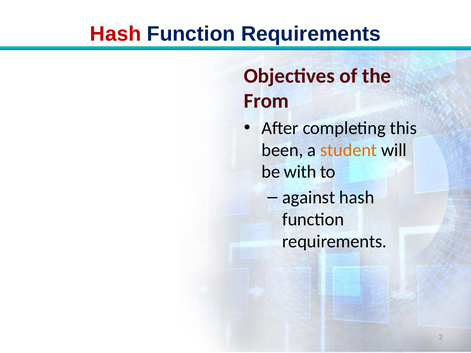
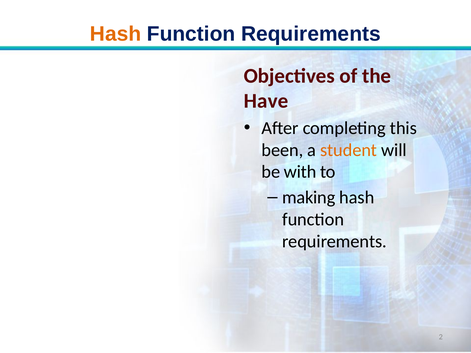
Hash colour: red -> orange (116, 34)
From: From -> Have (266, 101)
against: against -> making (309, 198)
